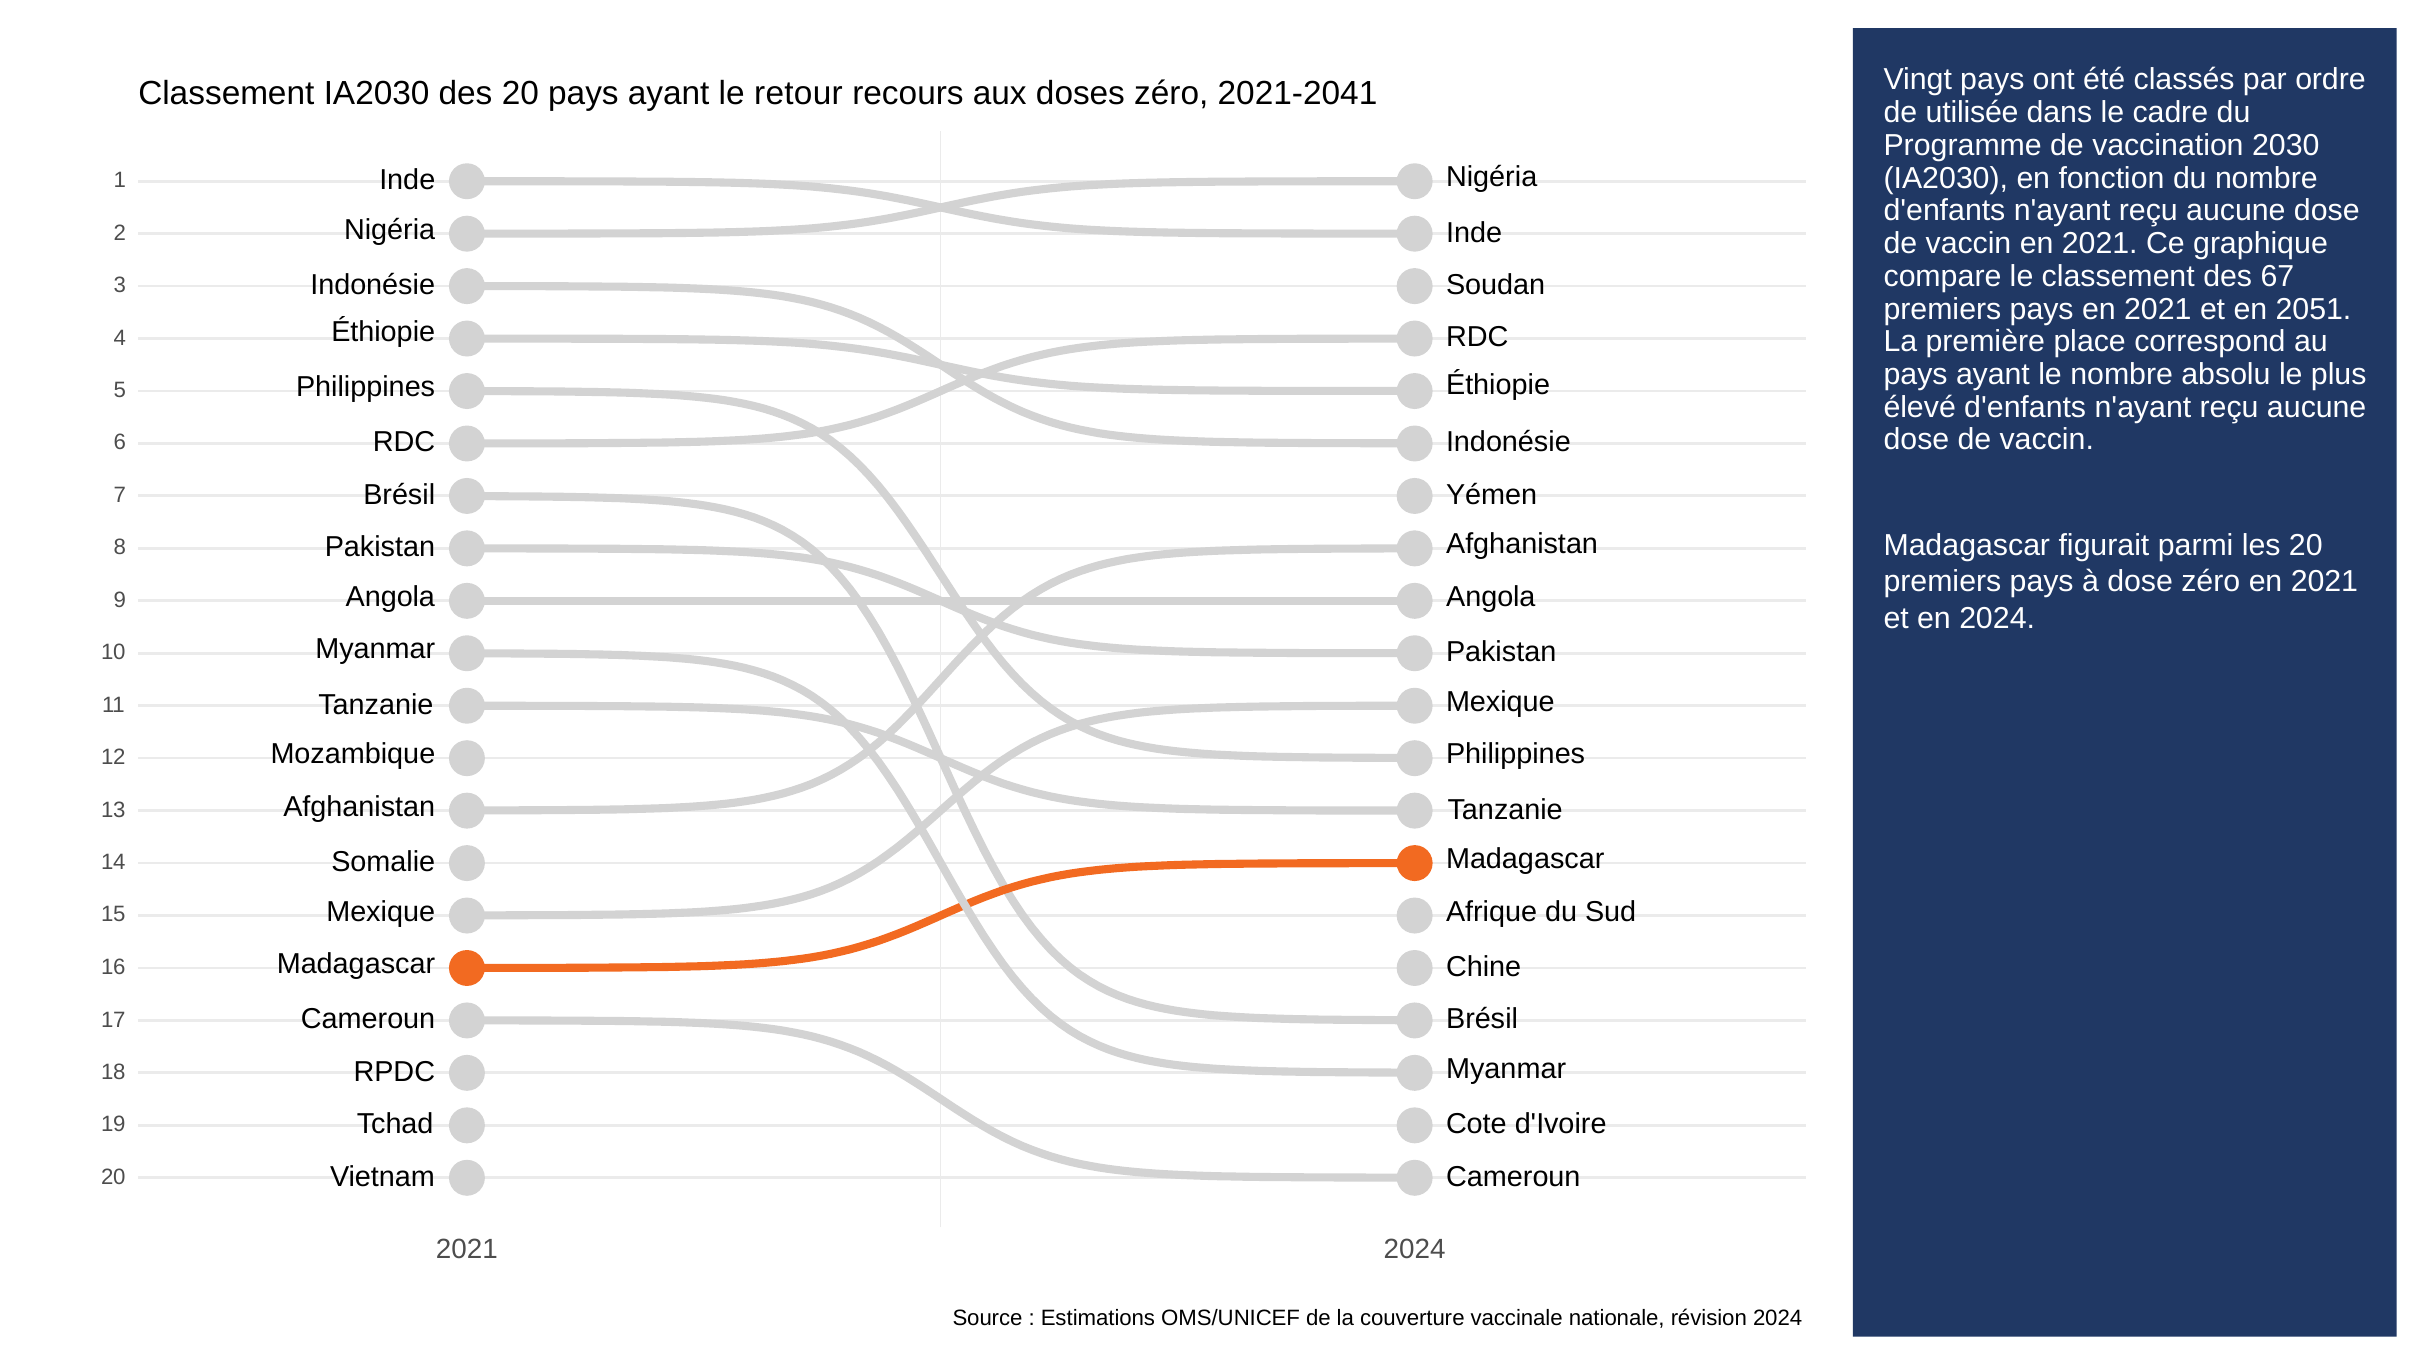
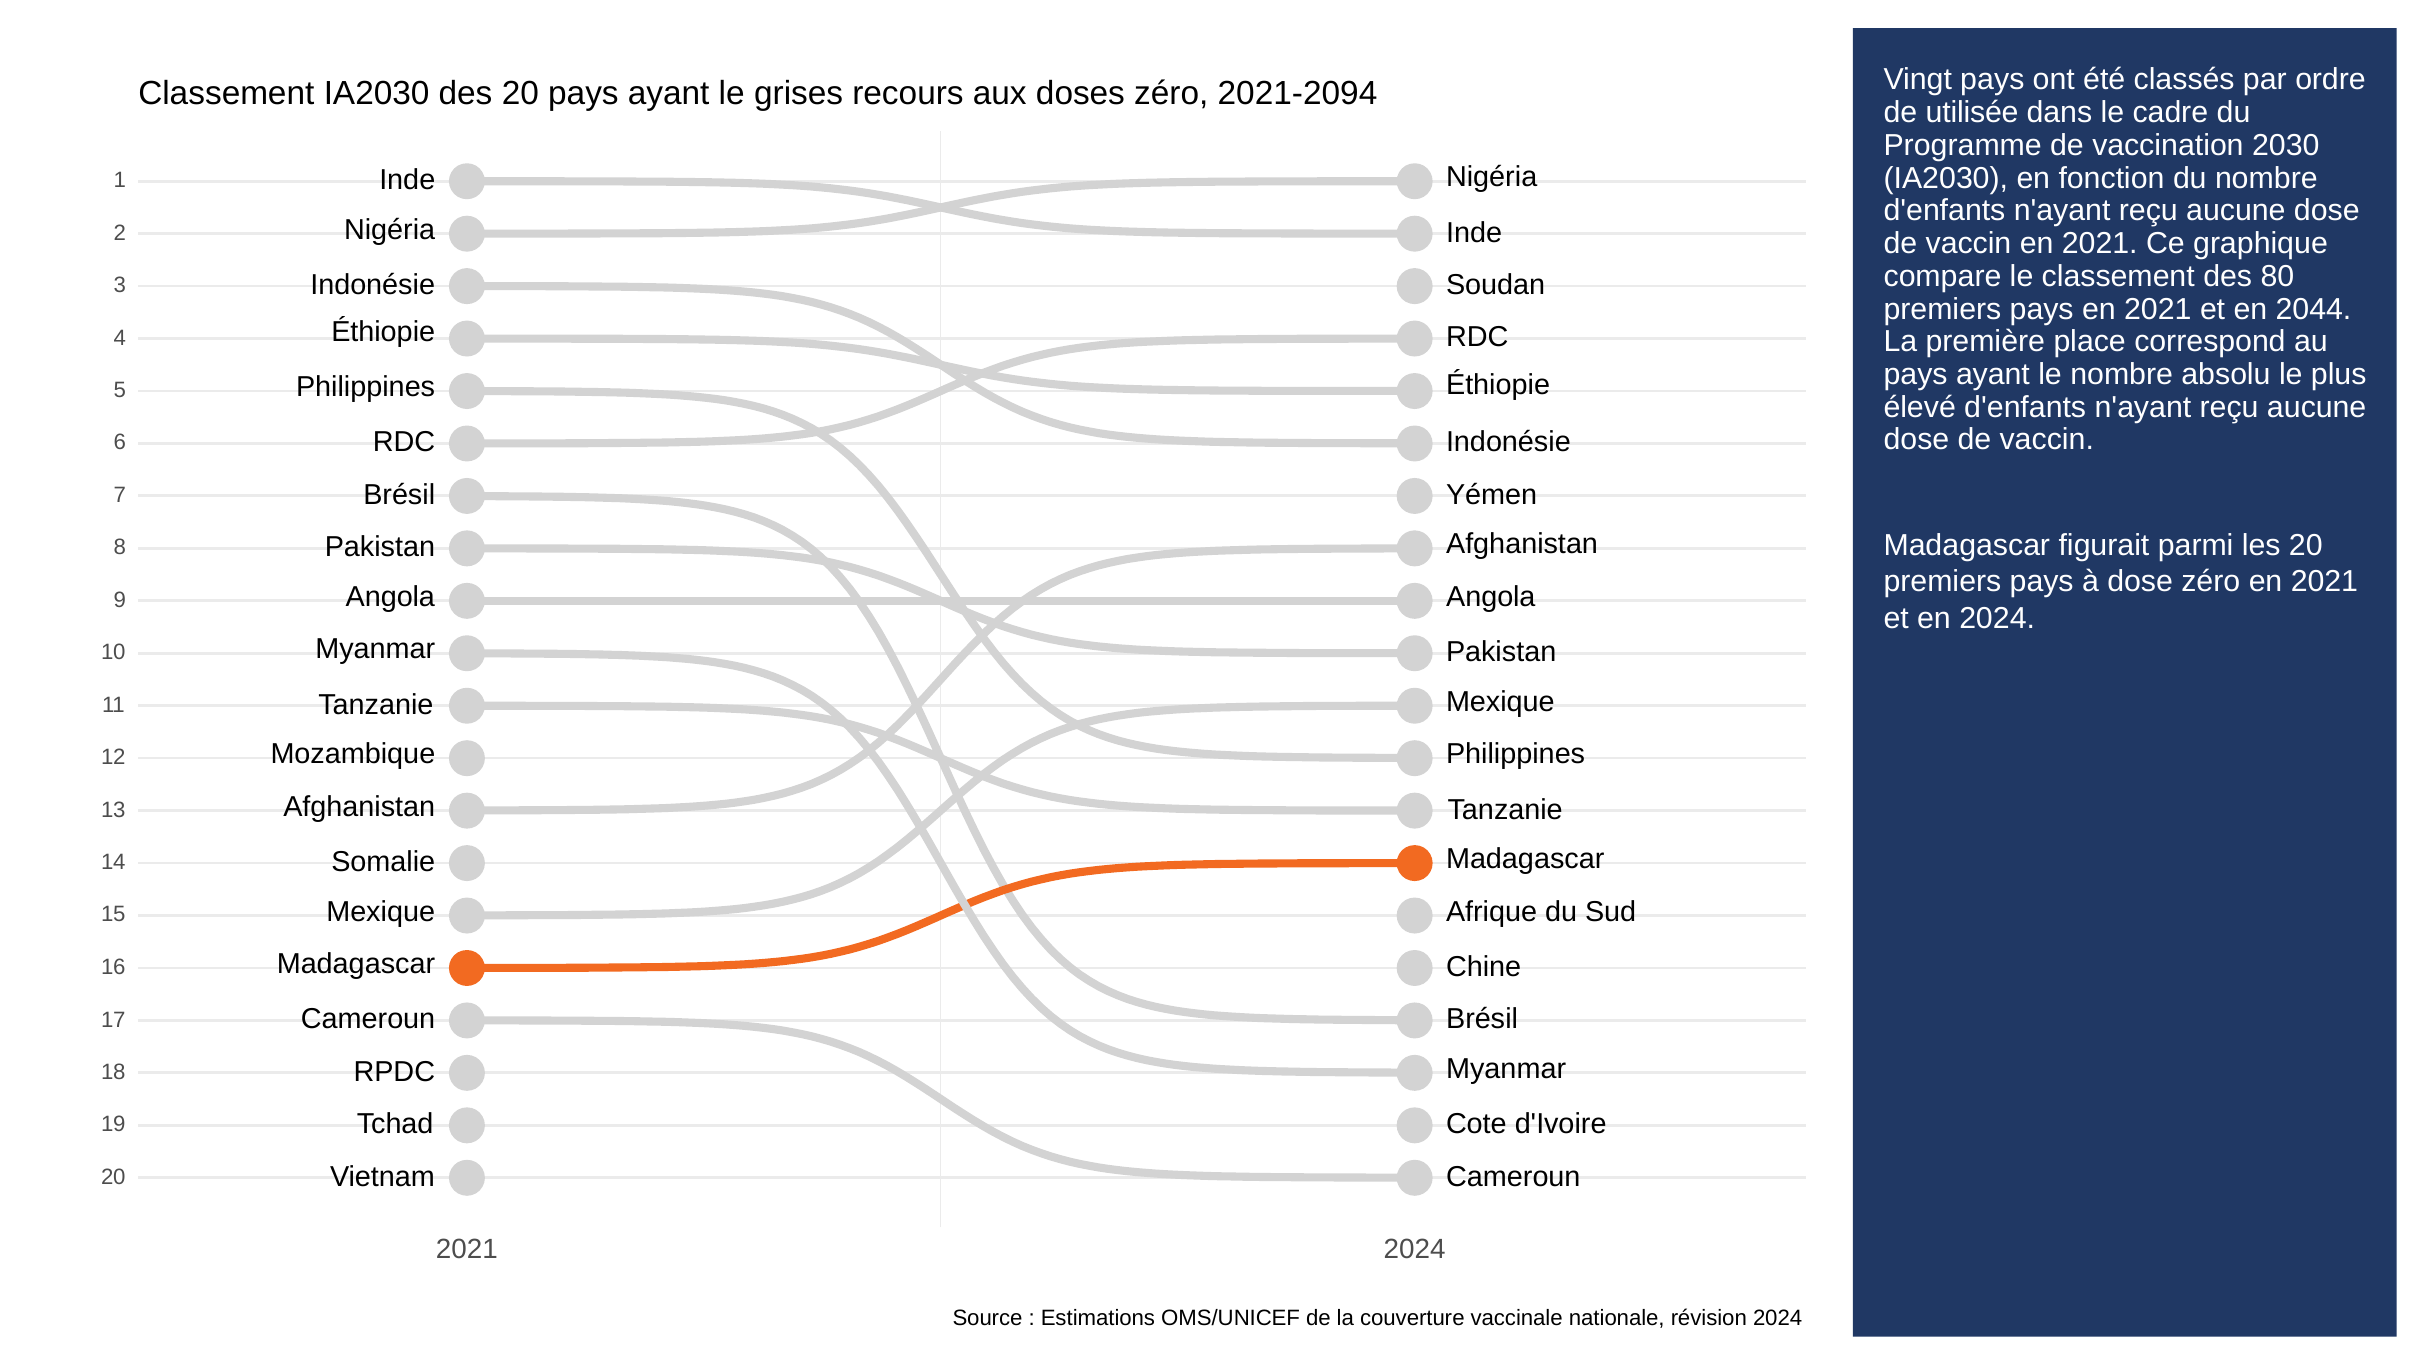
retour: retour -> grises (799, 94)
2021-2041: 2021-2041 -> 2021-2094 (1297, 94)
67: 67 -> 80 (2277, 276)
2051: 2051 -> 2044 (2314, 309)
